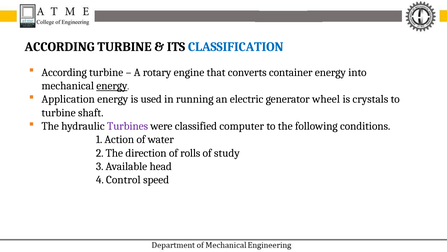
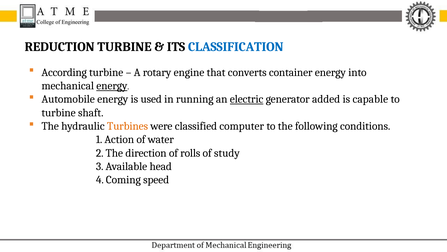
ACCORDING: ACCORDING -> REDUCTION (60, 47)
Application: Application -> Automobile (68, 99)
electric underline: none -> present (247, 99)
wheel: wheel -> added (326, 99)
crystals: crystals -> capable (370, 99)
Turbines colour: purple -> orange (128, 126)
Control: Control -> Coming (123, 179)
